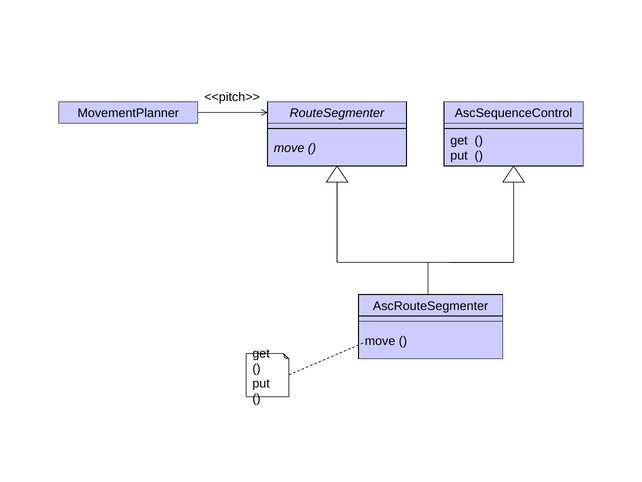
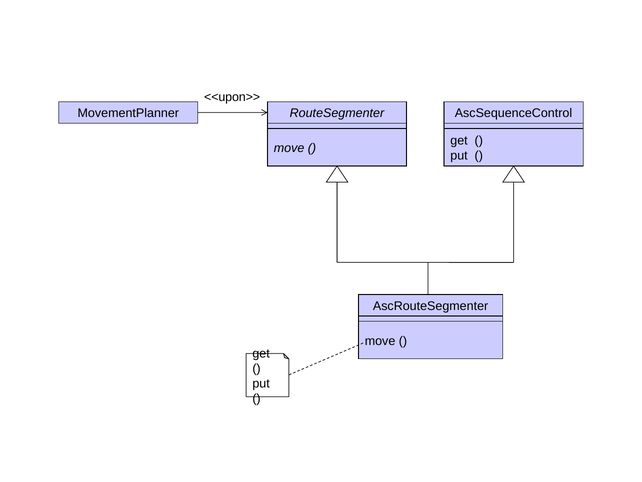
<<pitch>>: <<pitch>> -> <<upon>> (232, 97)
